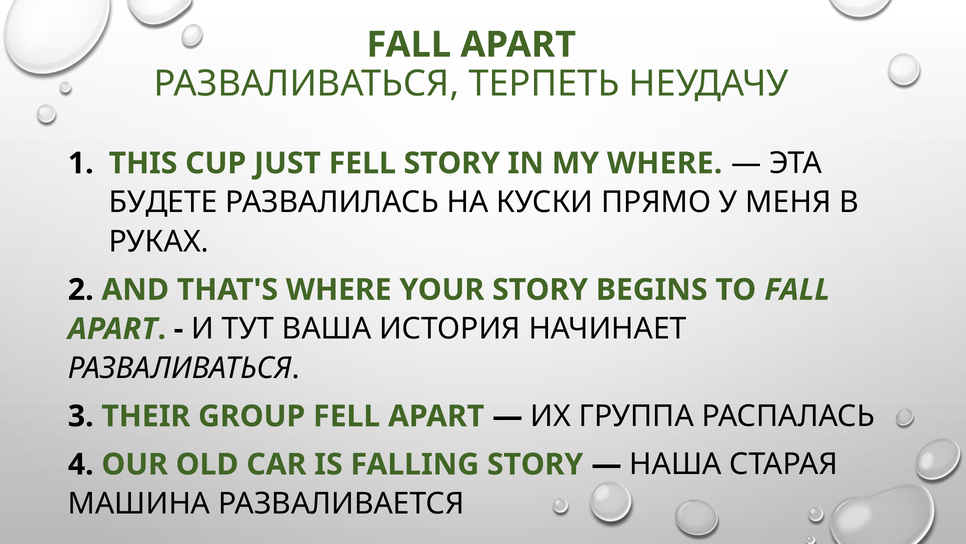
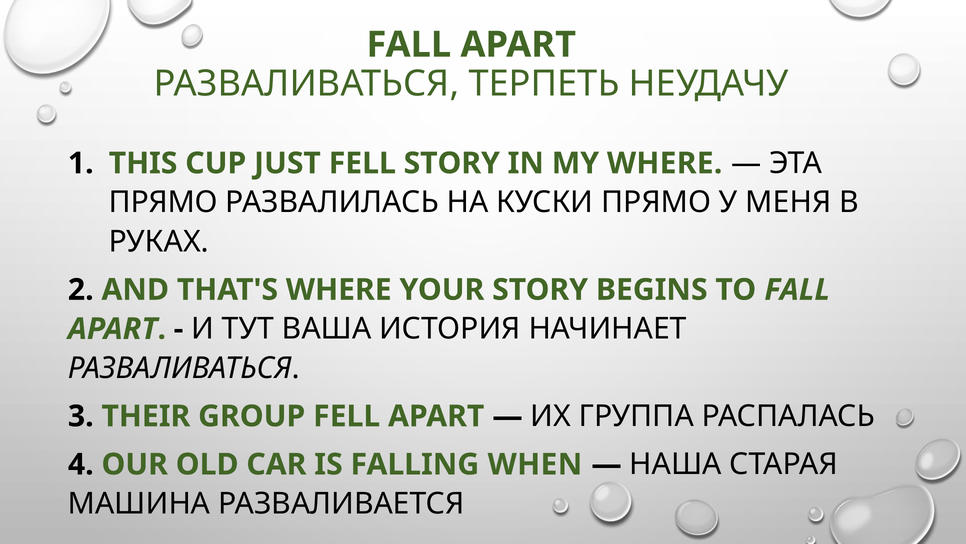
БУДЕТЕ: БУДЕТЕ -> ПРЯМО (163, 202)
FALLING STORY: STORY -> WHEN (535, 464)
